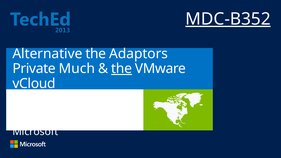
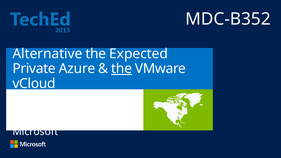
MDC-B352 underline: present -> none (228, 19)
Adaptors: Adaptors -> Expected (139, 54)
Much: Much -> Azure (77, 69)
